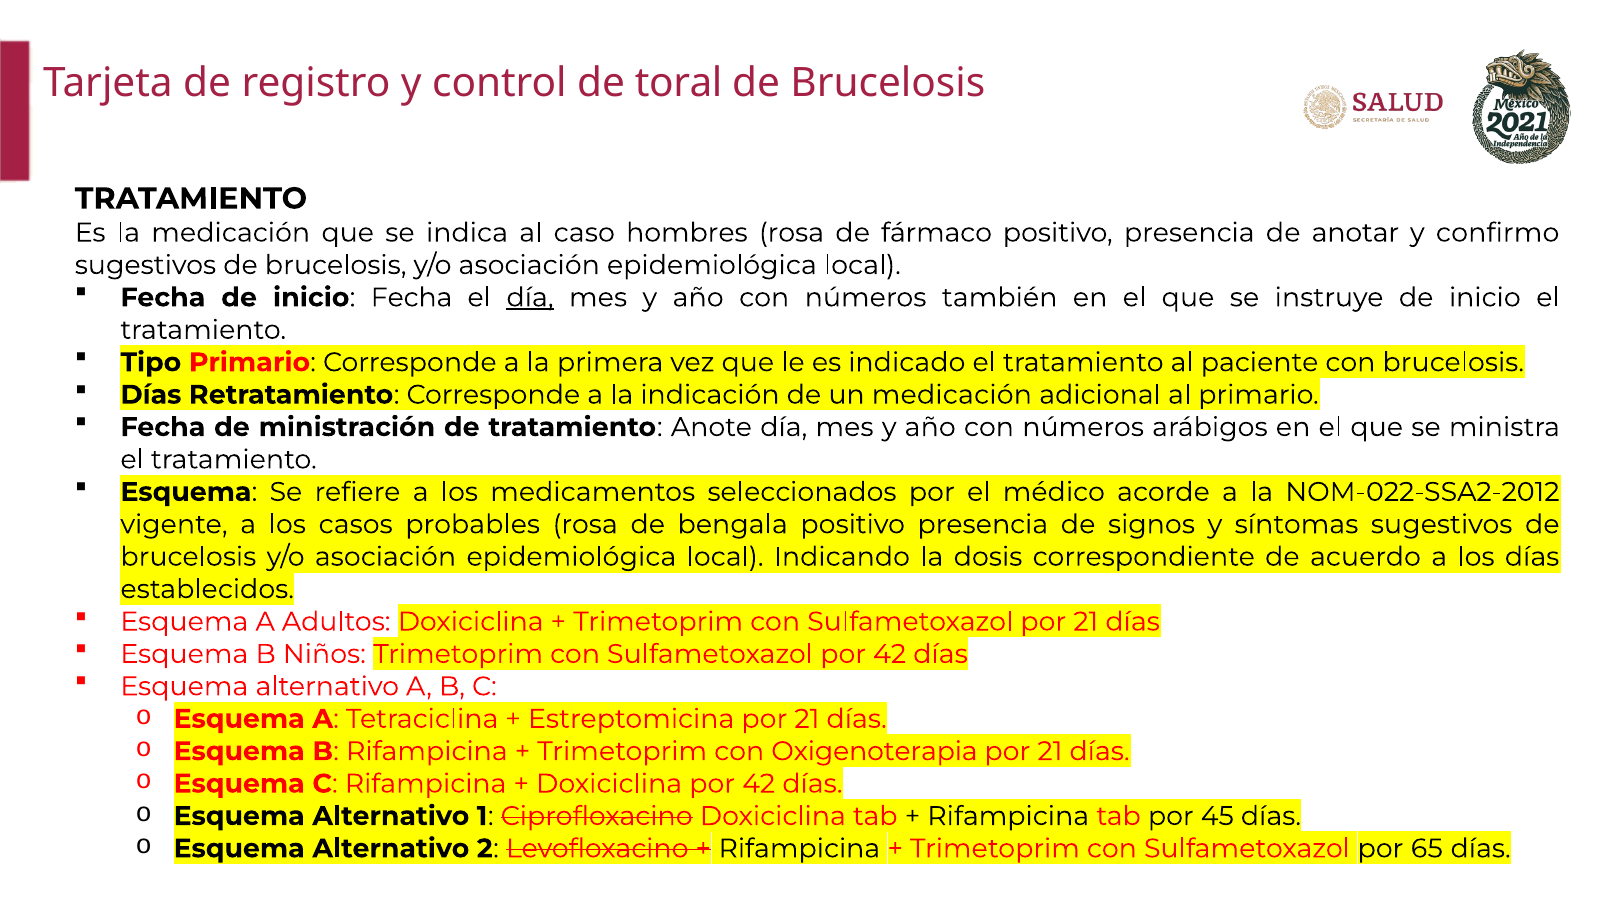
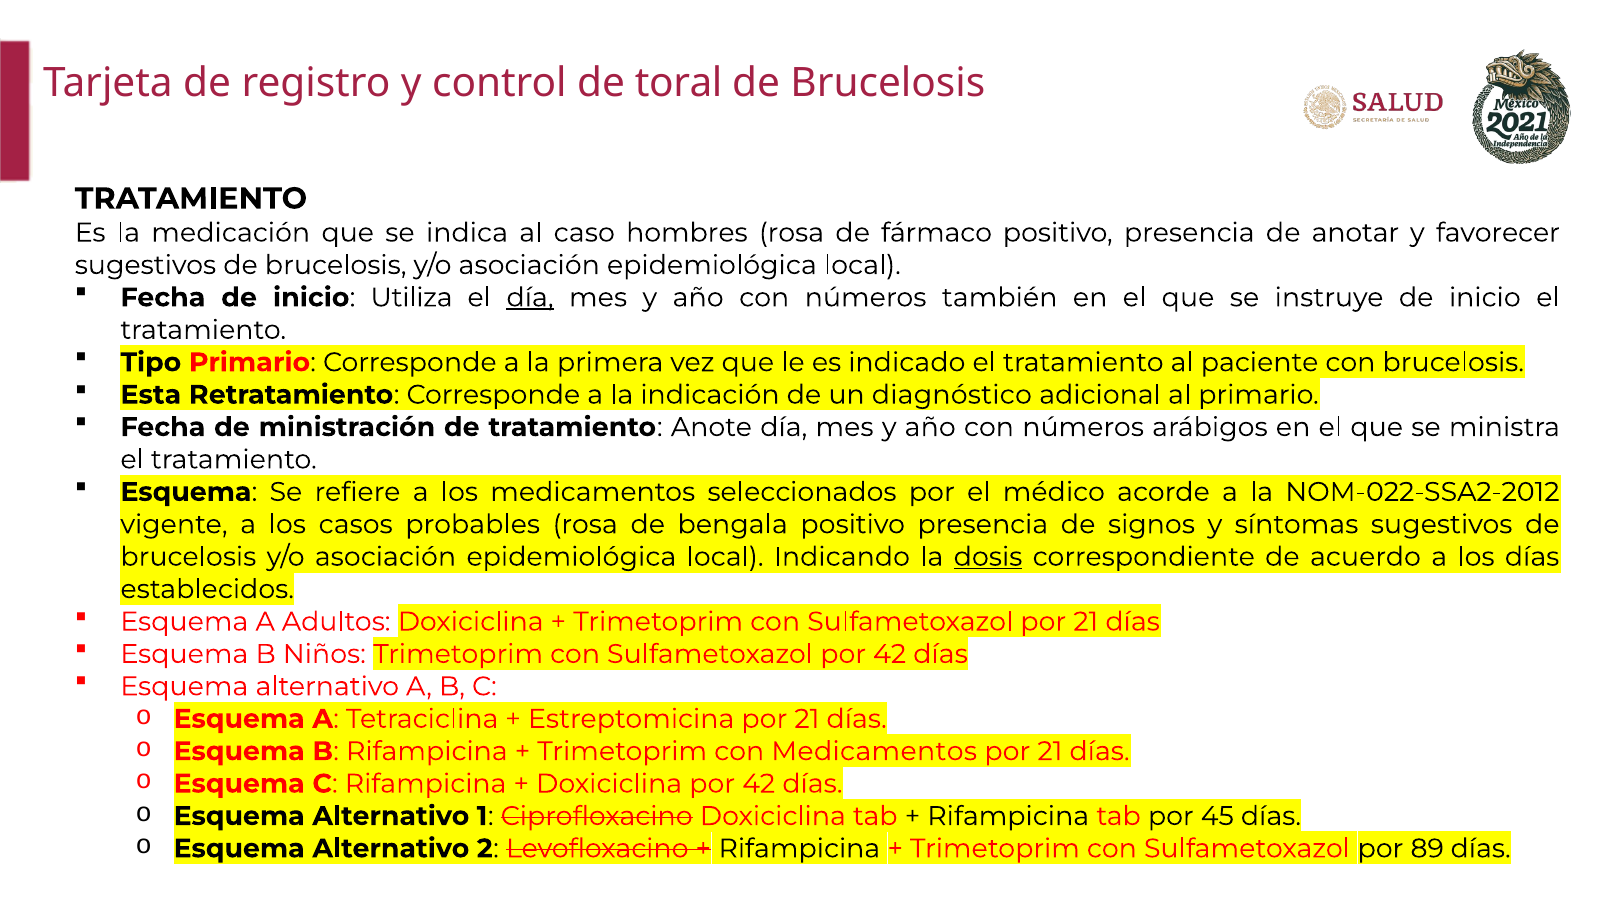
confirmo: confirmo -> favorecer (1498, 233)
inicio Fecha: Fecha -> Utiliza (412, 298)
Días: Días -> Esta (151, 395)
un medicación: medicación -> diagnóstico (952, 395)
dosis underline: none -> present (988, 557)
Oxigenoterapia: Oxigenoterapia -> Medicamentos (874, 752)
65: 65 -> 89 (1427, 849)
